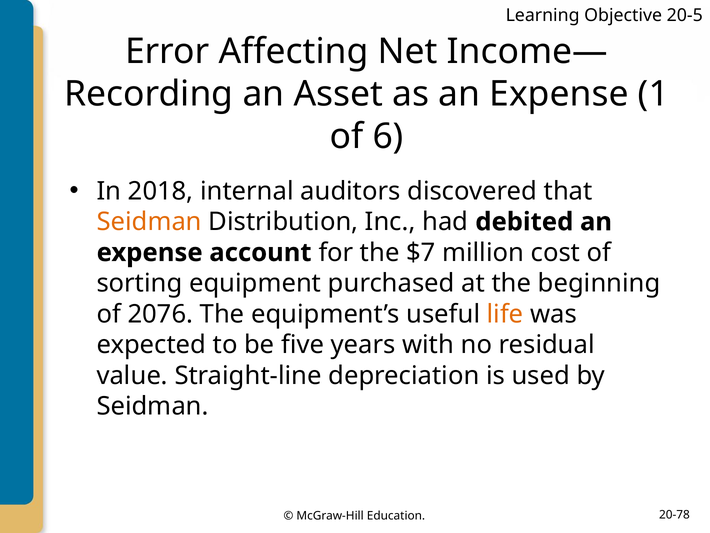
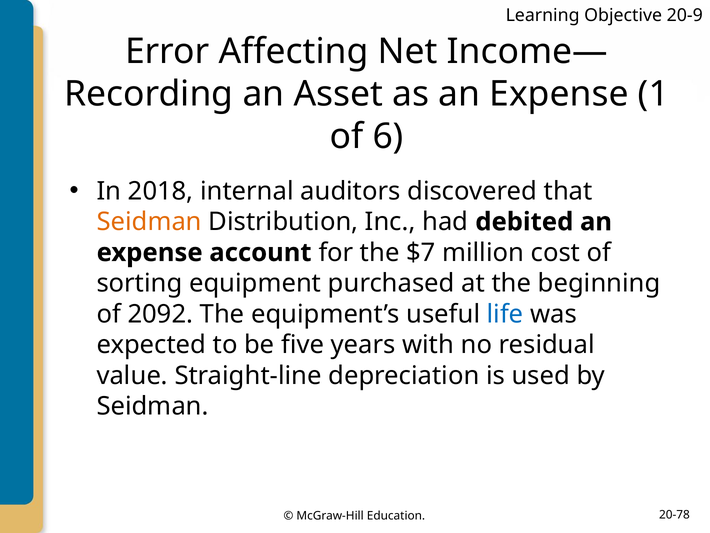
20-5: 20-5 -> 20-9 (685, 15)
2076: 2076 -> 2092 (160, 314)
life colour: orange -> blue (505, 314)
